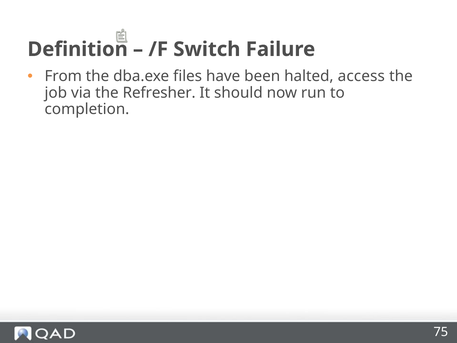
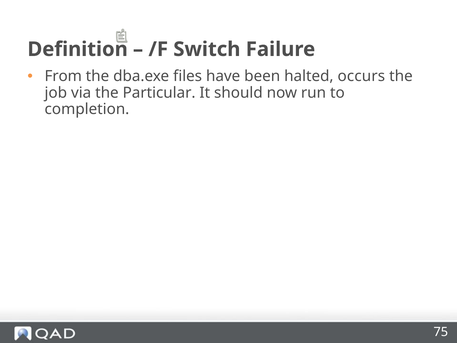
access: access -> occurs (361, 76)
Refresher: Refresher -> Particular (159, 93)
